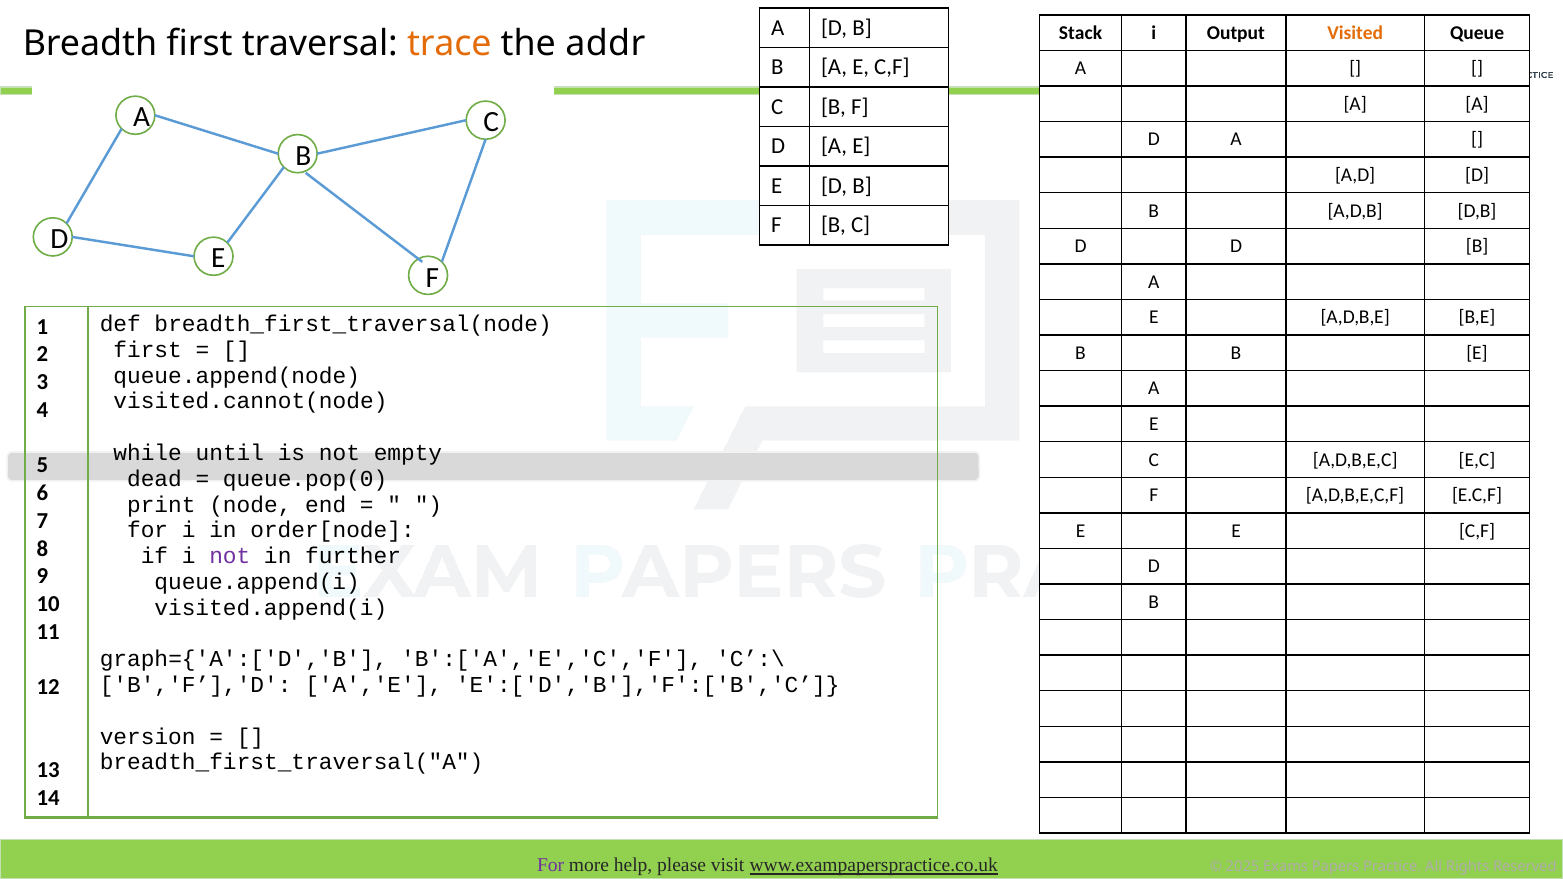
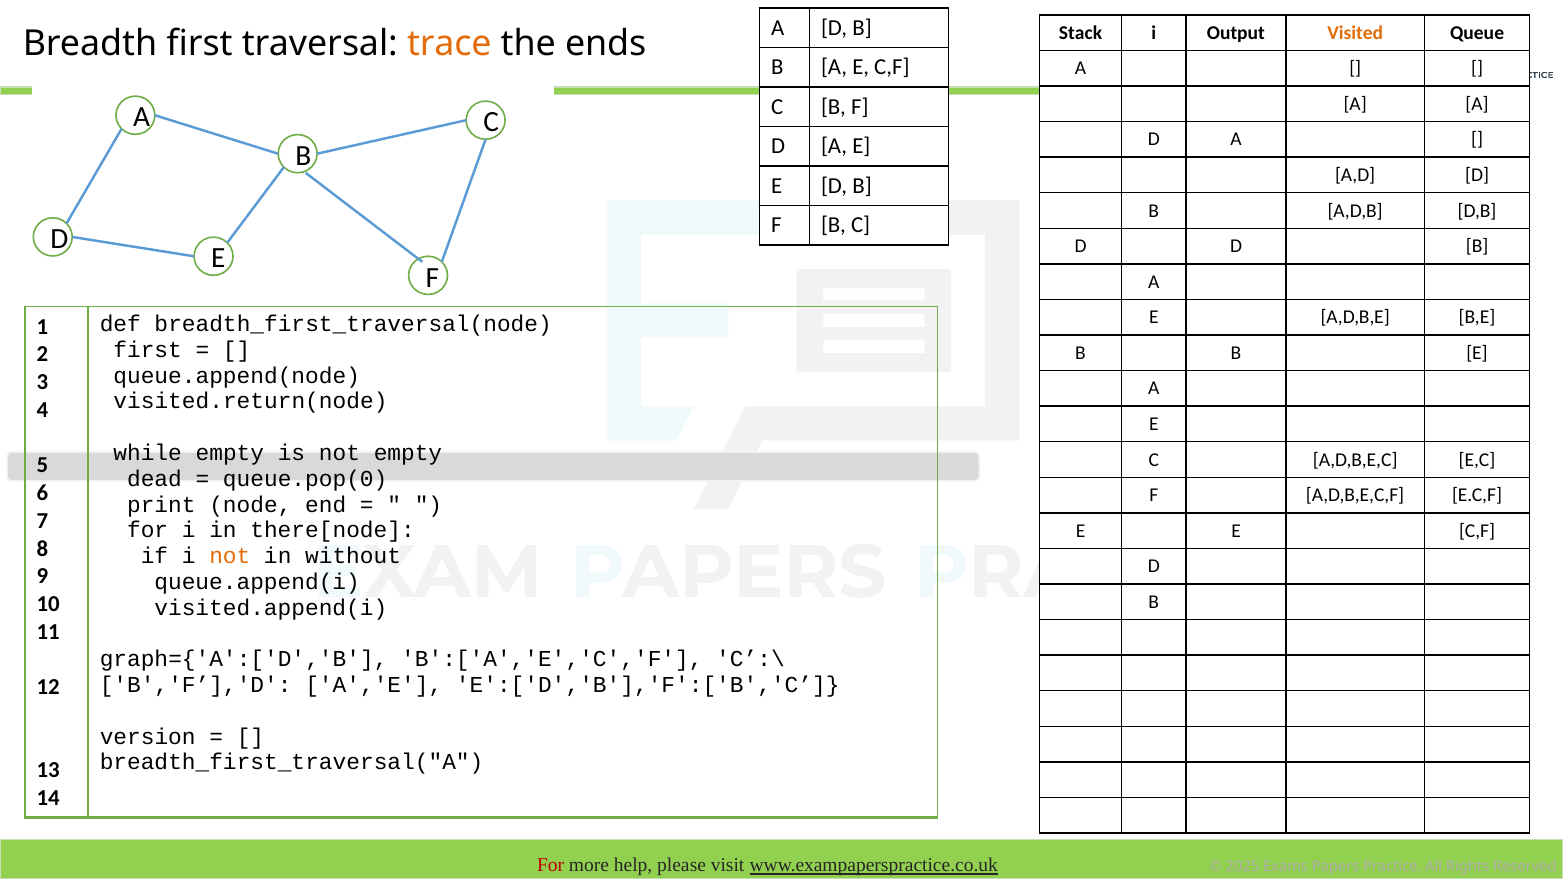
addr: addr -> ends (606, 43)
visited.cannot(node: visited.cannot(node -> visited.return(node (250, 401)
while until: until -> empty (230, 453)
order[node: order[node -> there[node (333, 530)
not colour: purple -> orange (230, 556)
further: further -> without (353, 556)
For colour: purple -> red (551, 866)
